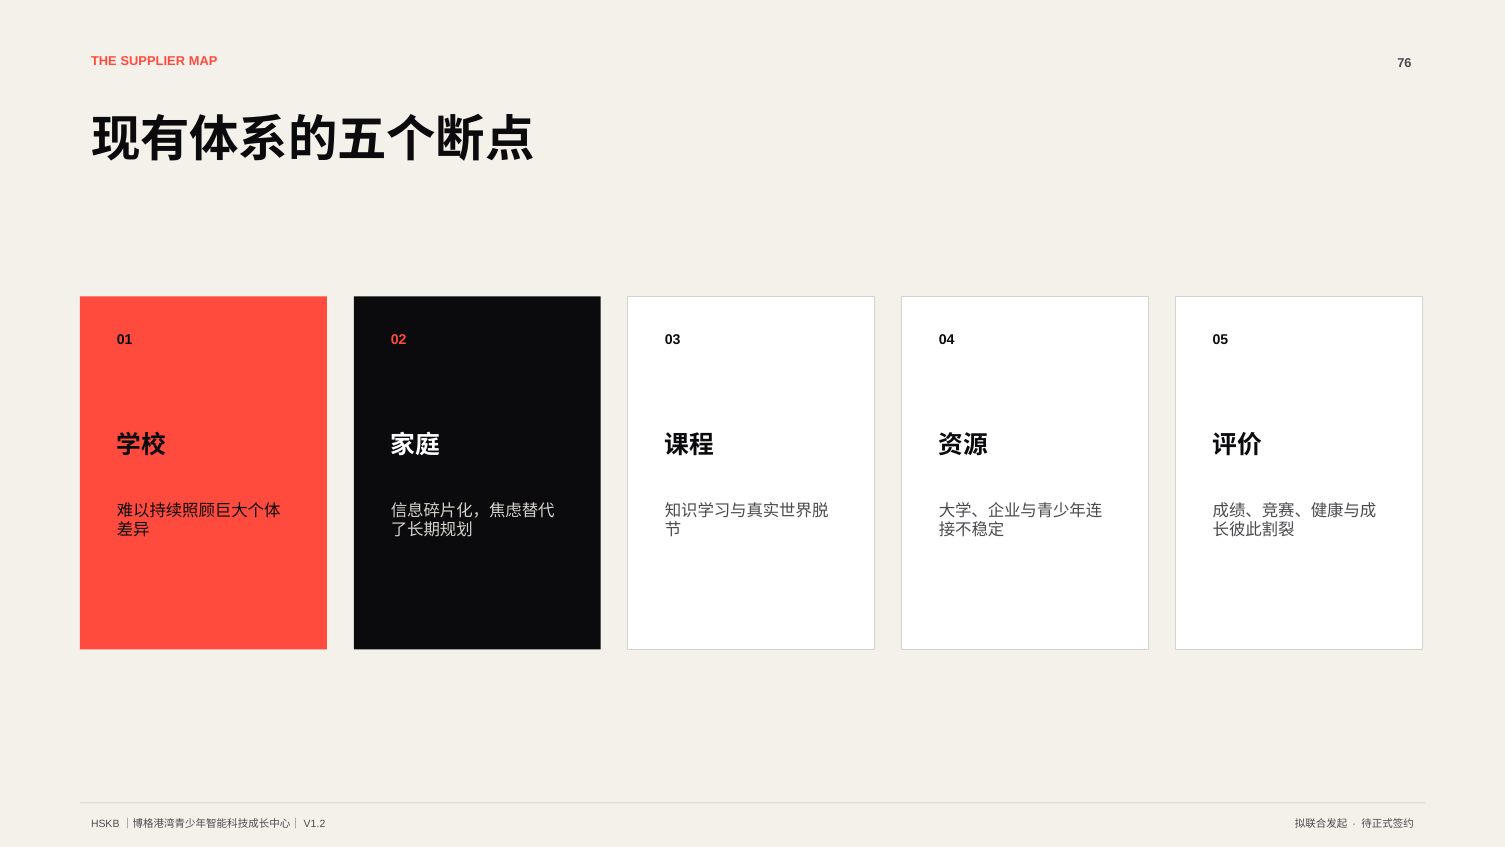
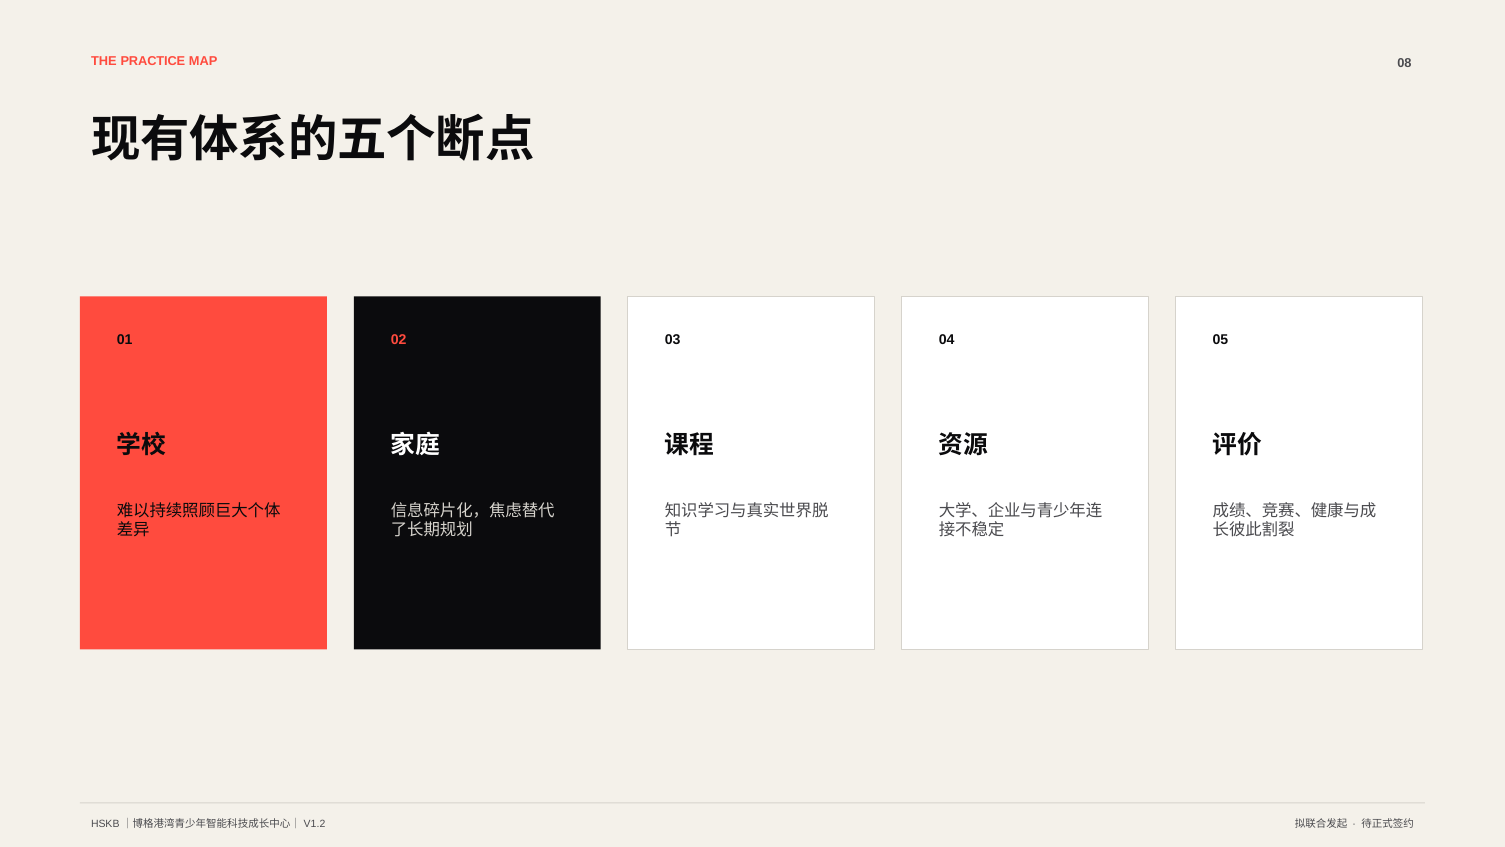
SUPPLIER: SUPPLIER -> PRACTICE (153, 61)
76: 76 -> 08 (1404, 64)
